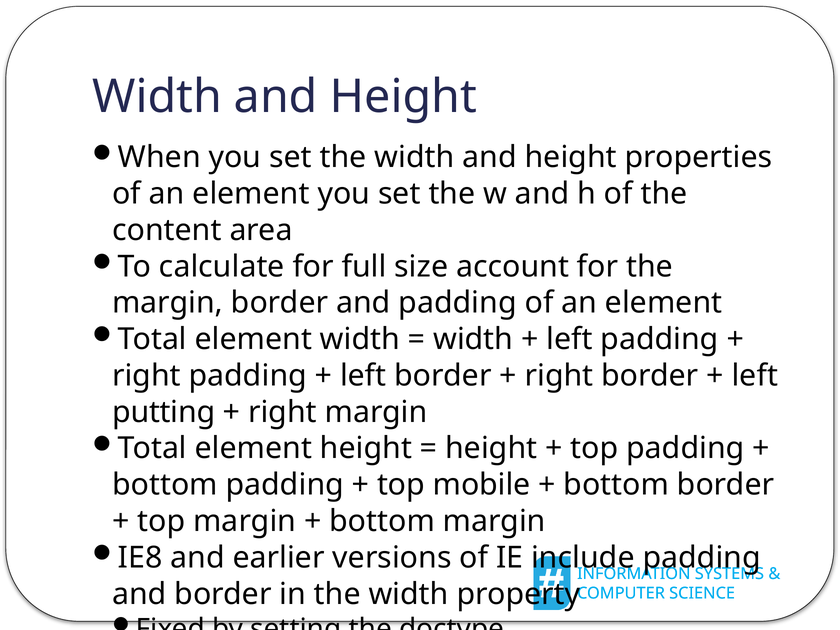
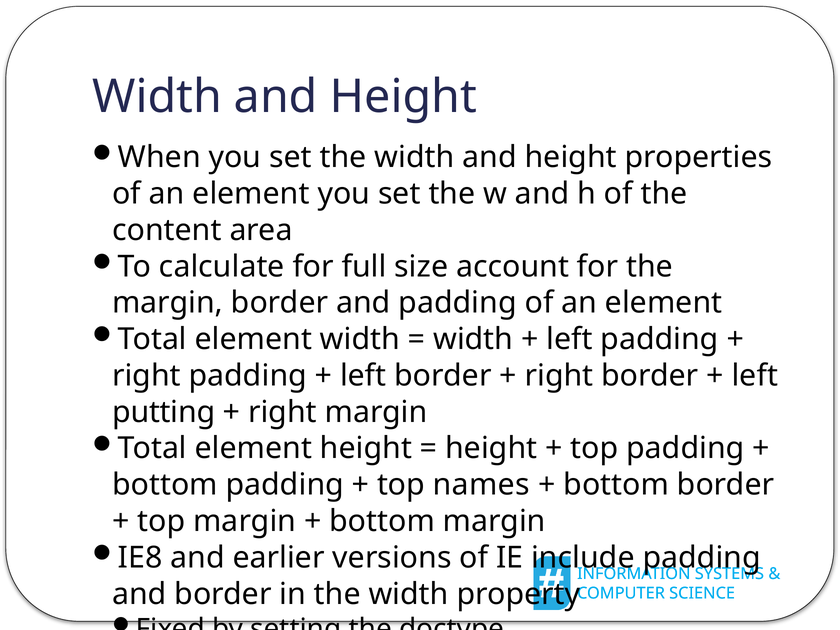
mobile: mobile -> names (481, 485)
